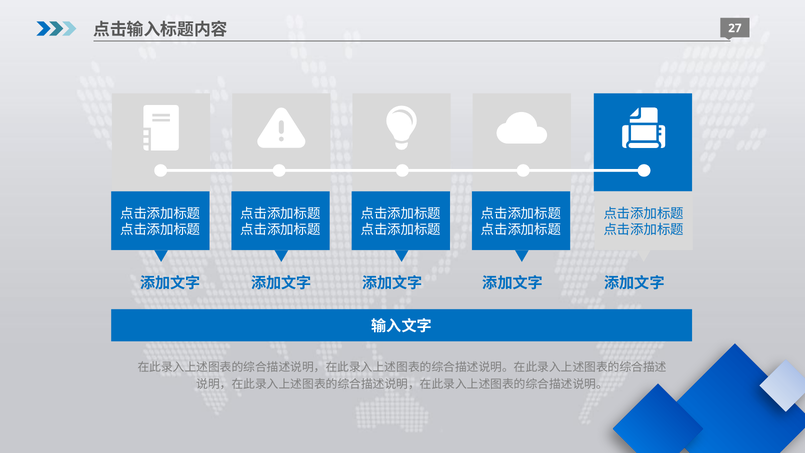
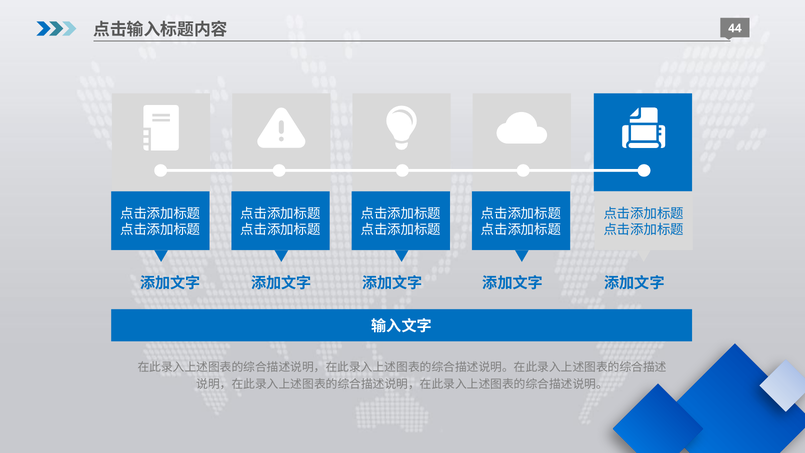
27: 27 -> 44 (735, 28)
